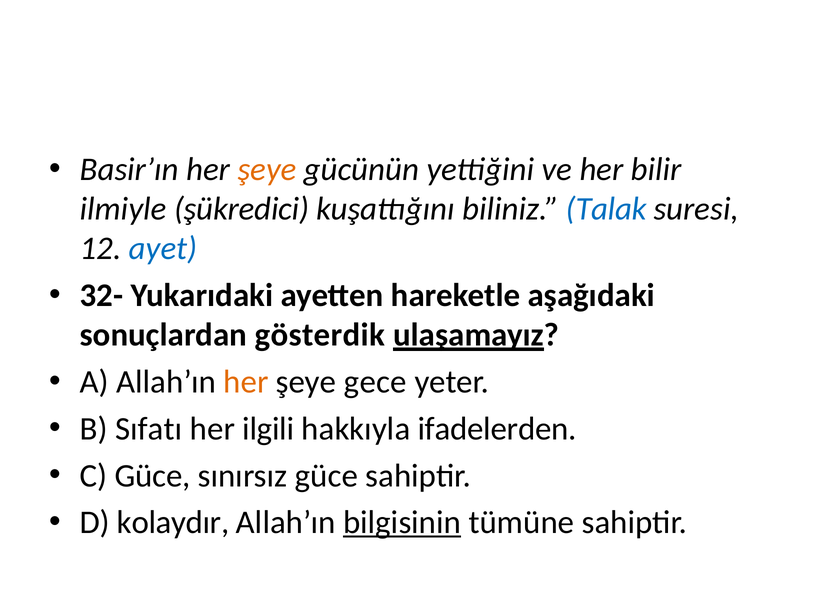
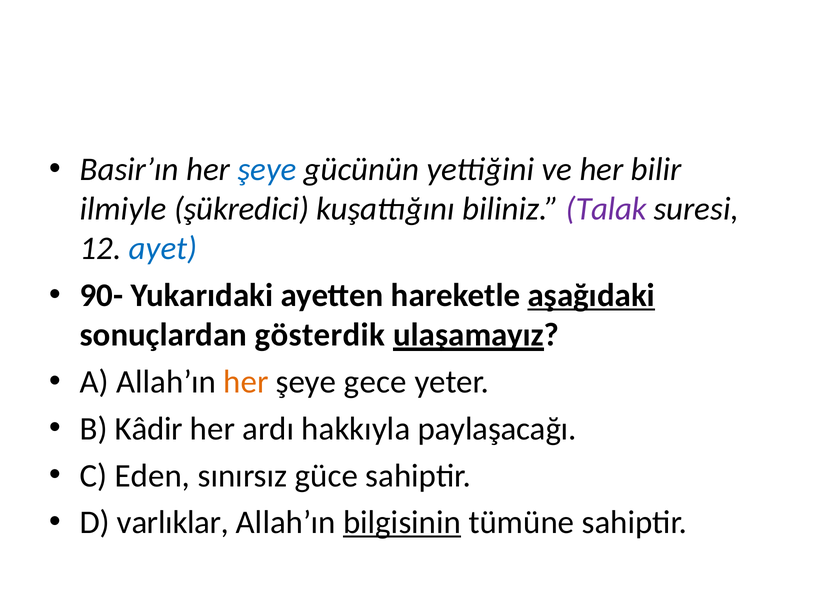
şeye colour: orange -> blue (267, 169)
Talak colour: blue -> purple (606, 209)
32-: 32- -> 90- (101, 295)
aşağıdaki underline: none -> present (591, 295)
Sıfatı: Sıfatı -> Kâdir (149, 428)
ilgili: ilgili -> ardı (268, 428)
ifadelerden: ifadelerden -> paylaşacağı (497, 428)
C Güce: Güce -> Eden (152, 475)
kolaydır: kolaydır -> varlıklar (173, 522)
